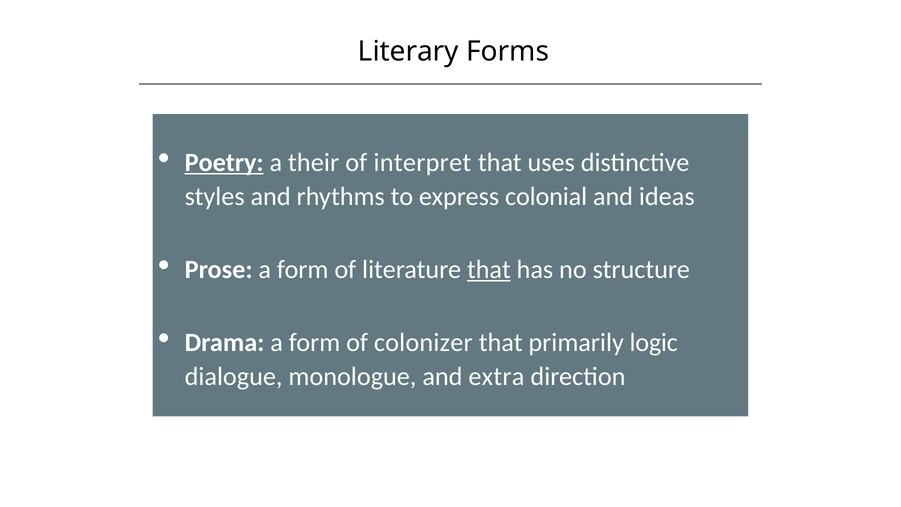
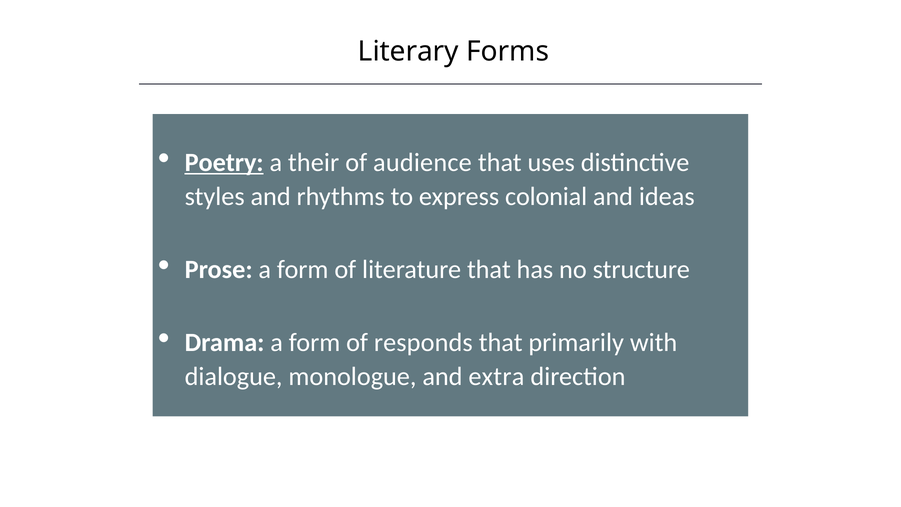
interpret: interpret -> audience (422, 163)
that underline: present -> none (489, 269)
colonizer: colonizer -> responds (423, 343)
logic: logic -> with (654, 343)
